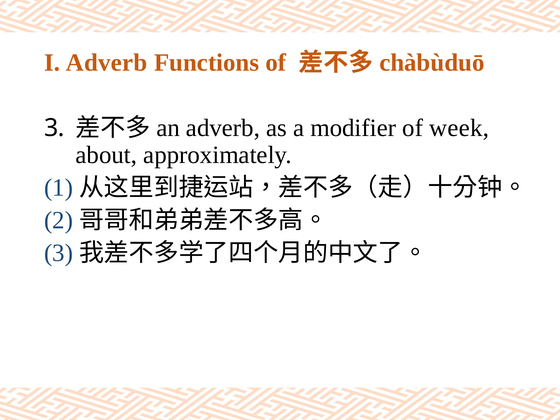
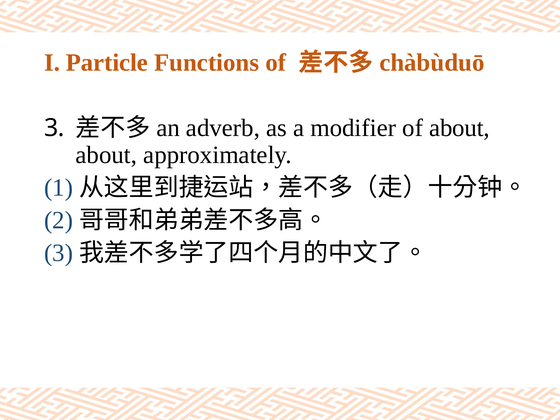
I Adverb: Adverb -> Particle (107, 63)
of week: week -> about (459, 128)
